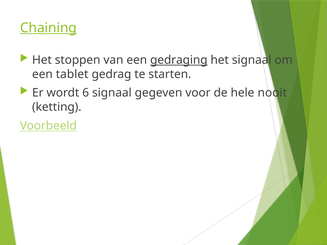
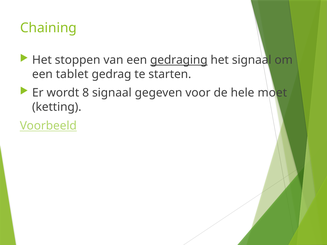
Chaining underline: present -> none (48, 28)
6: 6 -> 8 (86, 93)
nooit: nooit -> moet (272, 93)
